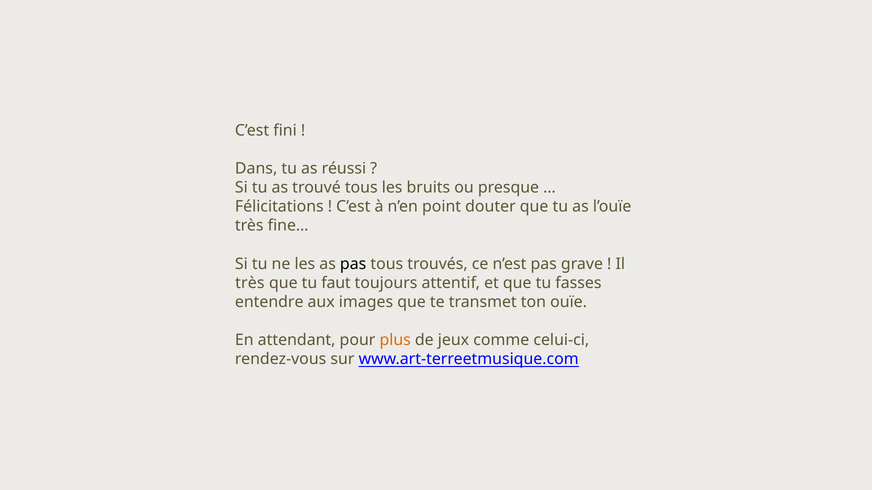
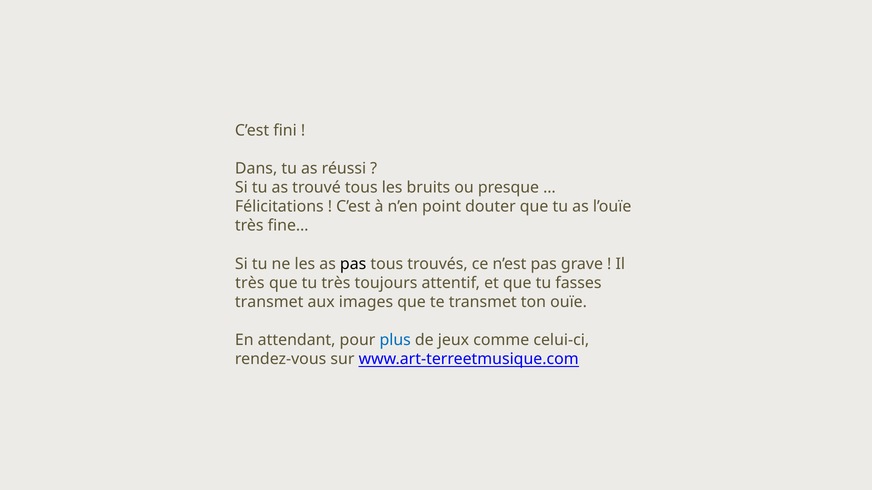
tu faut: faut -> très (336, 283)
entendre: entendre -> transmet (269, 302)
plus colour: orange -> blue (395, 340)
